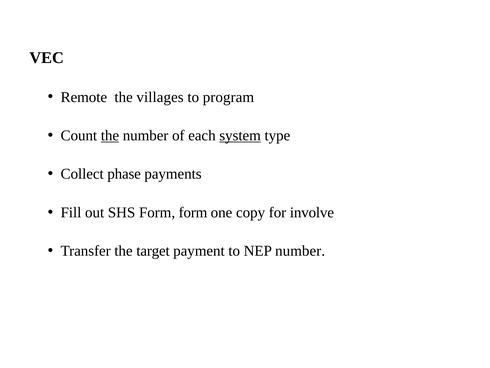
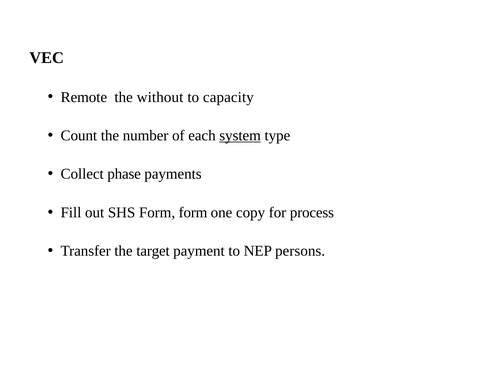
villages: villages -> without (160, 97)
program: program -> capacity (228, 97)
the underline: present -> none (110, 135)
involve: involve -> process (312, 212)
NEP number: number -> persons (300, 251)
